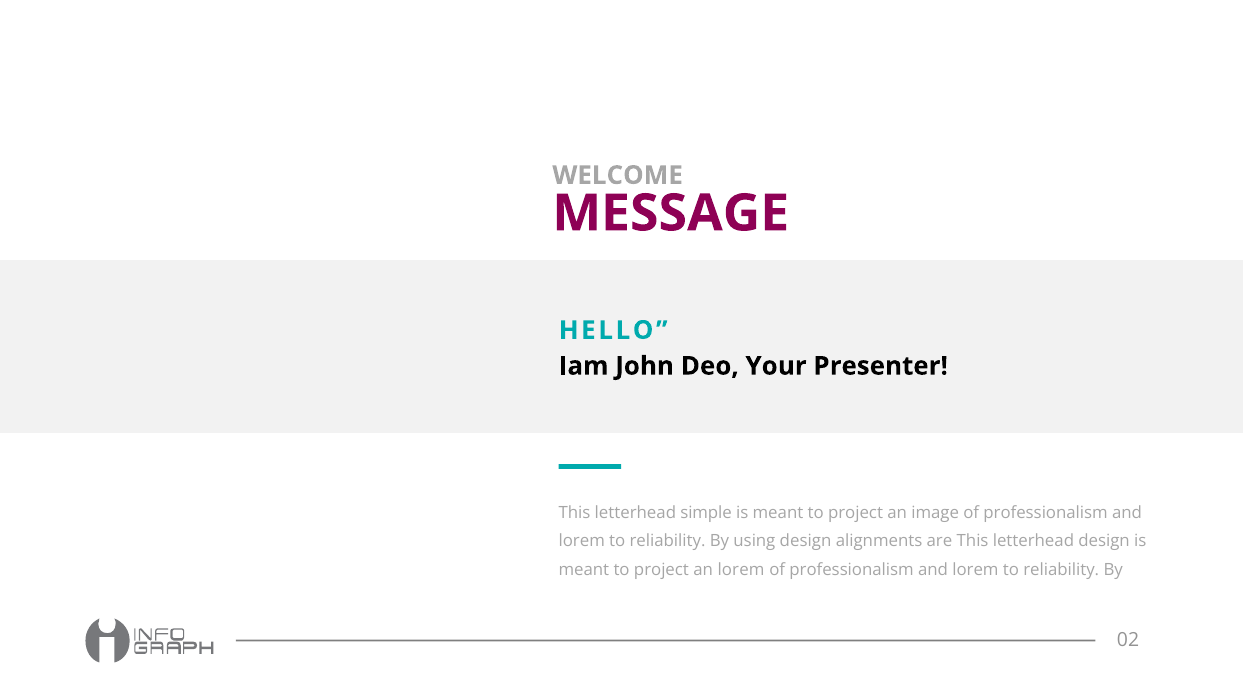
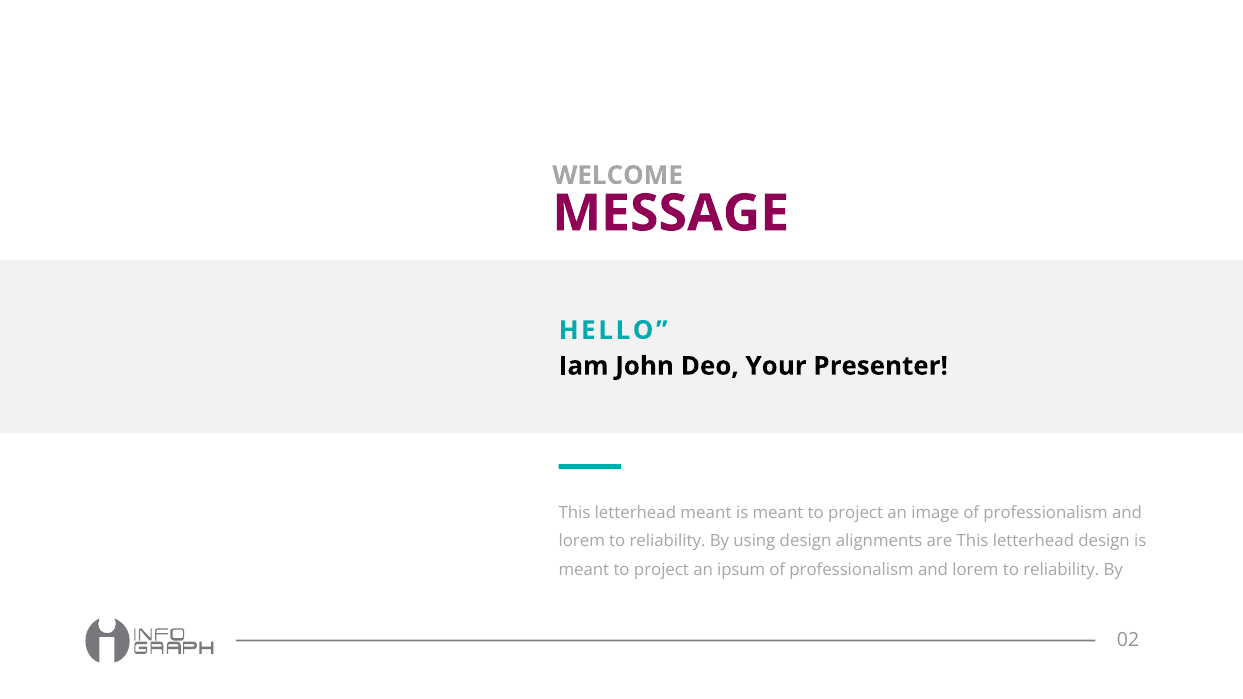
letterhead simple: simple -> meant (706, 513)
an lorem: lorem -> ipsum (741, 570)
